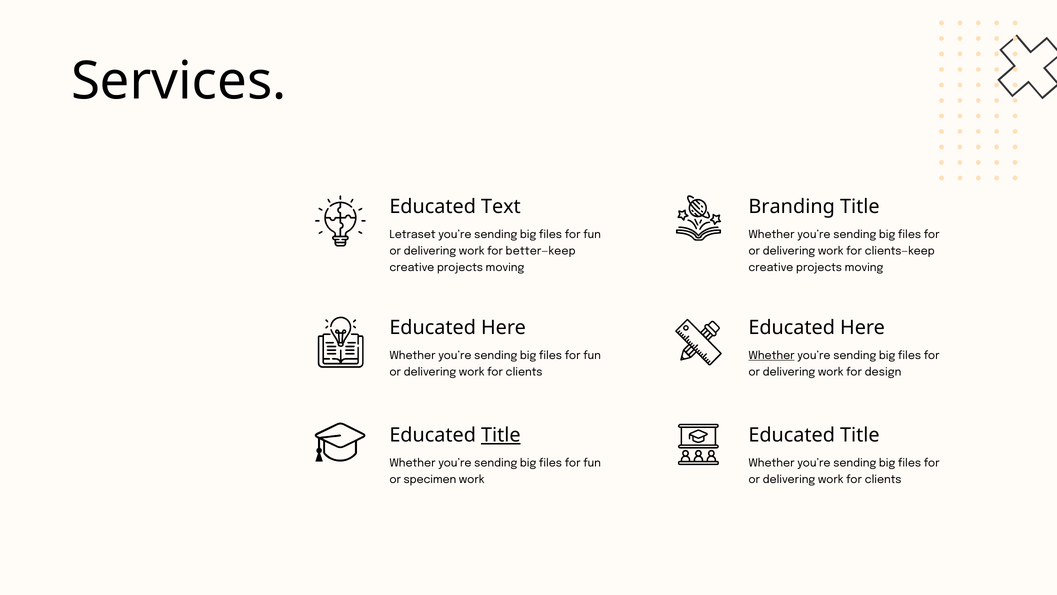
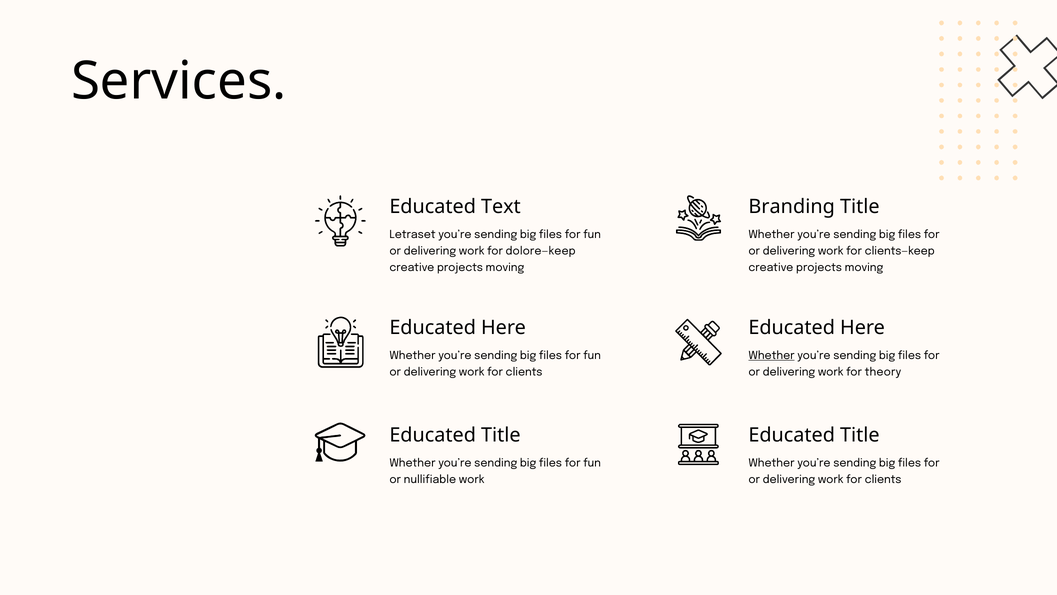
better—keep: better—keep -> dolore—keep (541, 251)
design: design -> theory (883, 372)
Title underline: present -> none (501, 435)
specimen: specimen -> nullifiable (430, 479)
